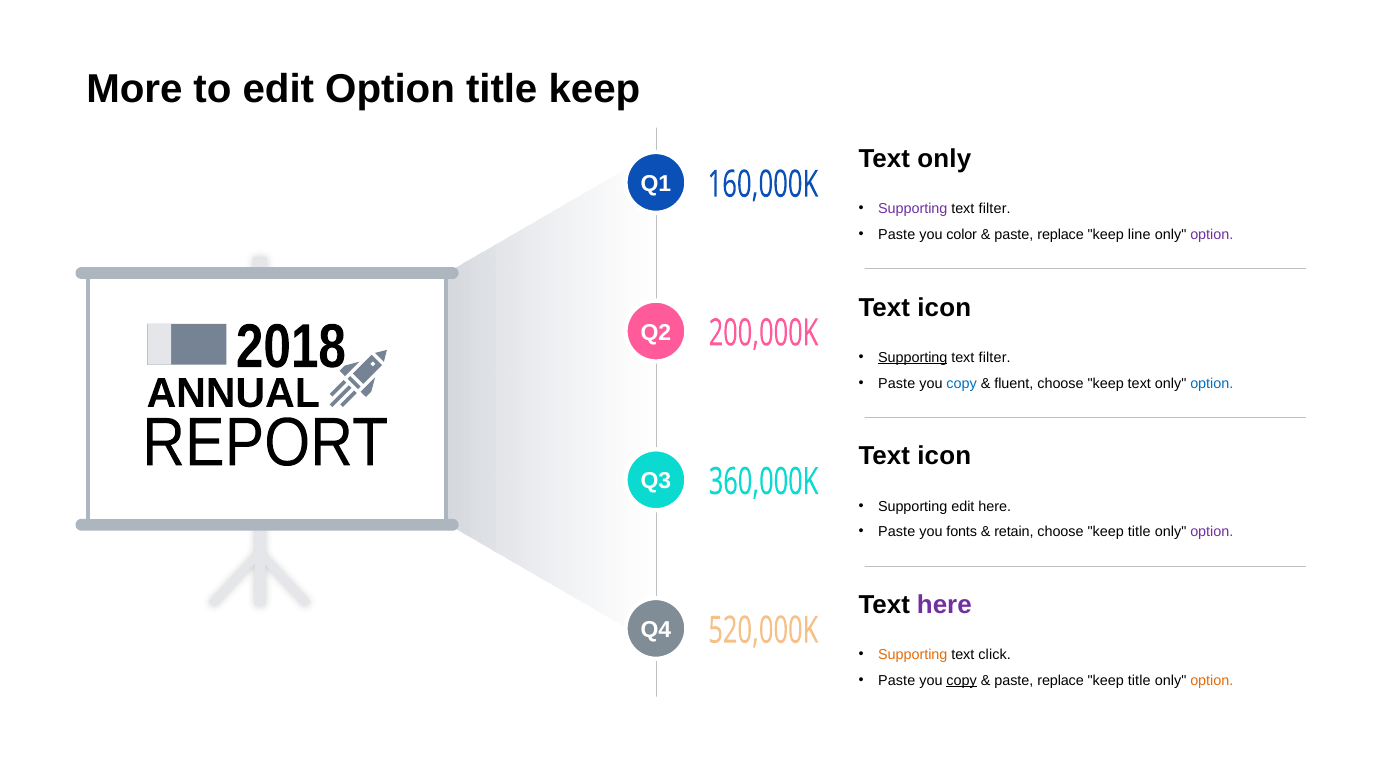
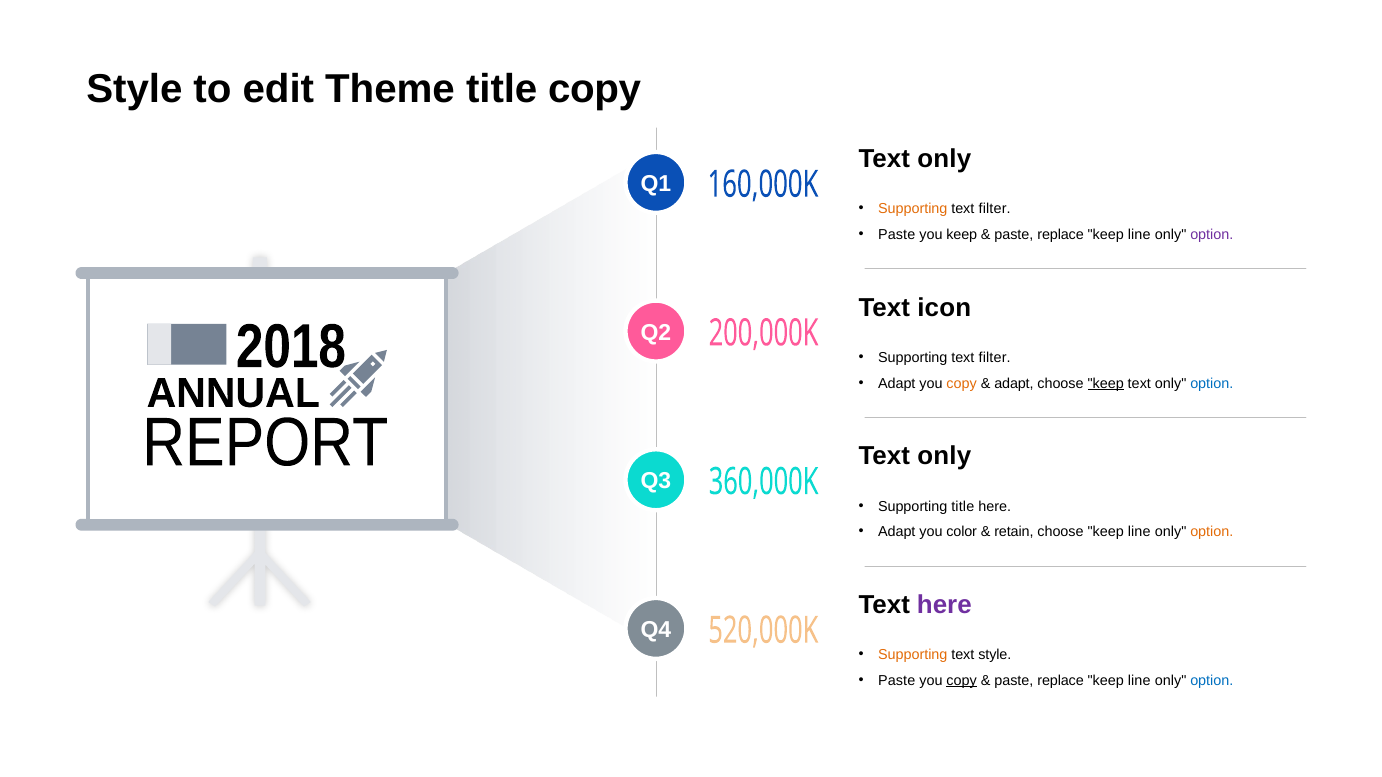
More: More -> Style (134, 89)
edit Option: Option -> Theme (390, 89)
title keep: keep -> copy (595, 89)
Supporting colour: purple -> orange (913, 209)
you color: color -> keep (962, 235)
Supporting underline: present -> none (913, 358)
Paste: Paste -> Adapt (897, 384)
copy colour: blue -> orange (962, 384)
fluent: fluent -> adapt (1014, 384)
keep underline: none -> present (1106, 384)
icon: icon -> only (944, 457)
Supporting edit: edit -> title (963, 507)
Paste: Paste -> Adapt (897, 532)
fonts: fonts -> color (962, 532)
choose keep title: title -> line (1139, 532)
option colour: purple -> orange (1212, 532)
text click: click -> style (995, 655)
title: title -> line (1139, 681)
option colour: orange -> blue (1212, 681)
